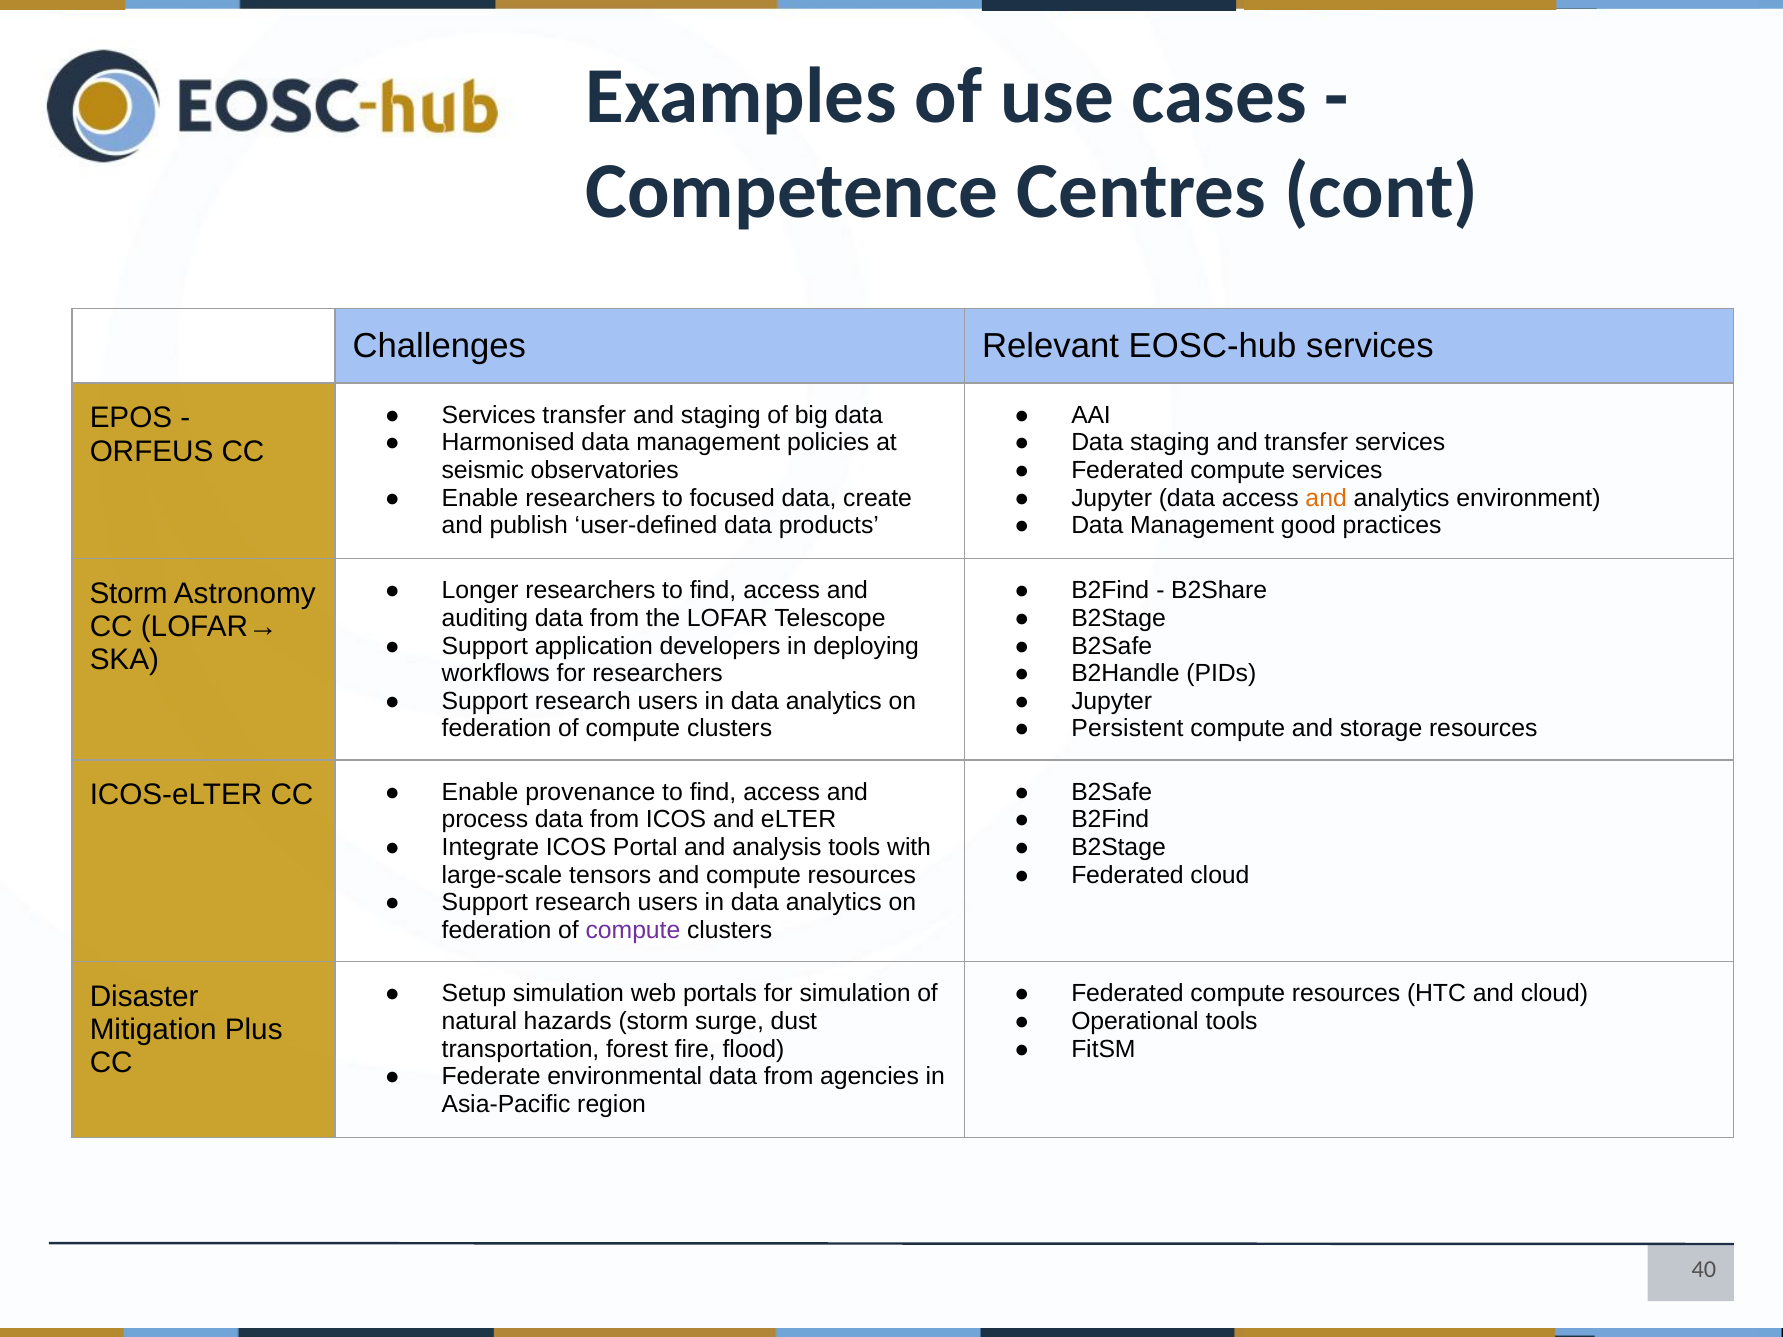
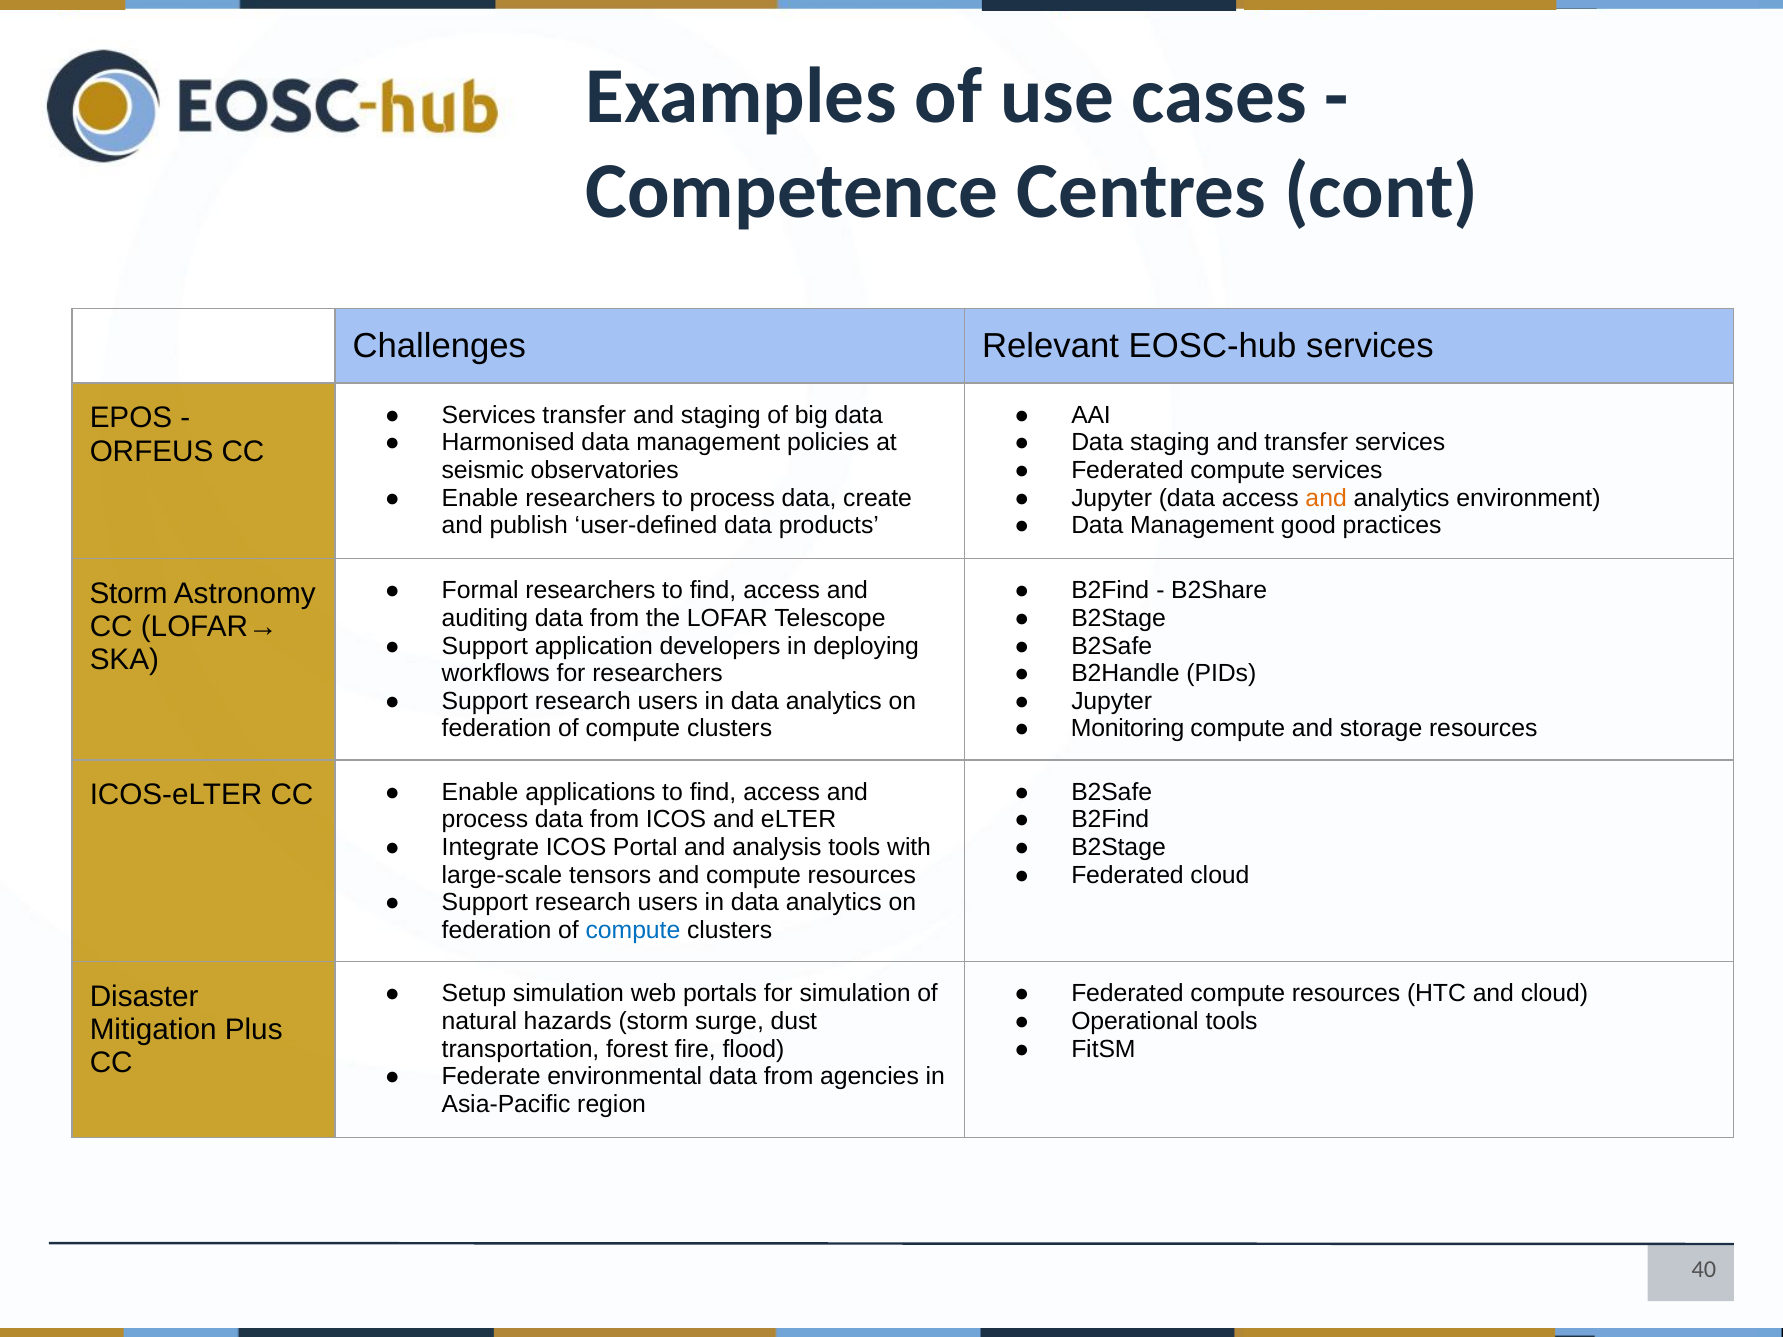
to focused: focused -> process (732, 498)
Longer: Longer -> Formal (480, 591)
Persistent: Persistent -> Monitoring (1128, 729)
provenance: provenance -> applications (590, 792)
compute colour: purple -> blue (633, 930)
